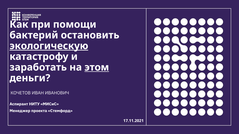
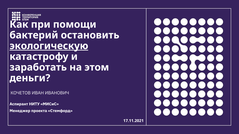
этом underline: present -> none (97, 68)
